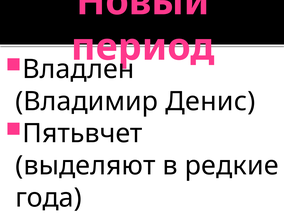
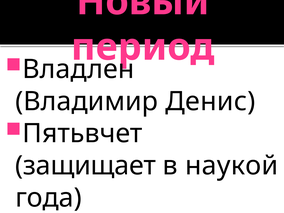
выделяют: выделяют -> защищает (86, 166)
редкие: редкие -> наукой (232, 166)
